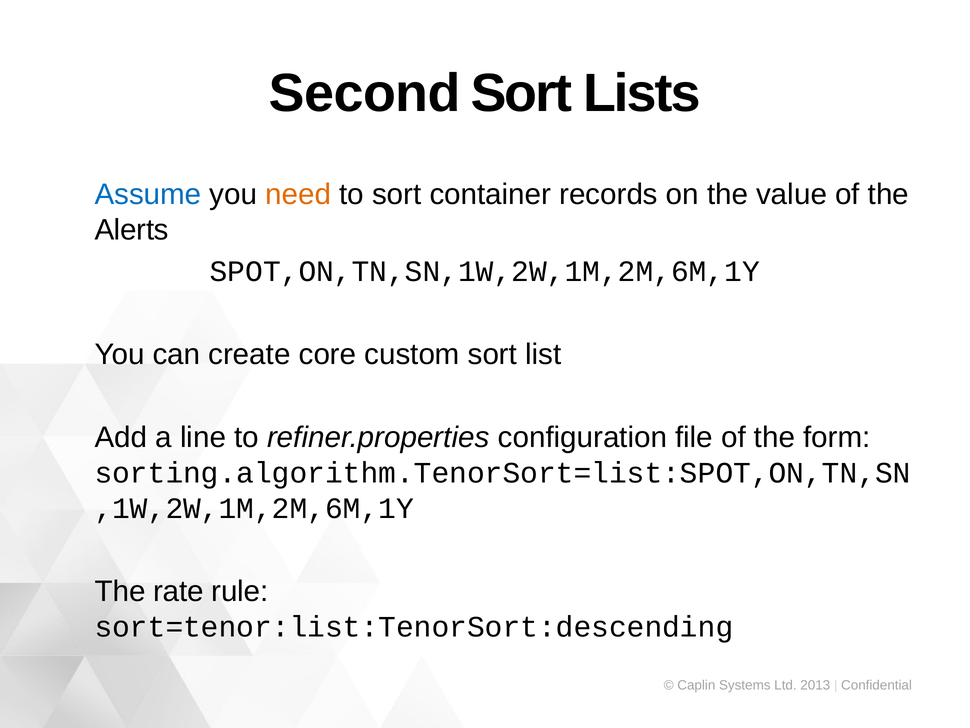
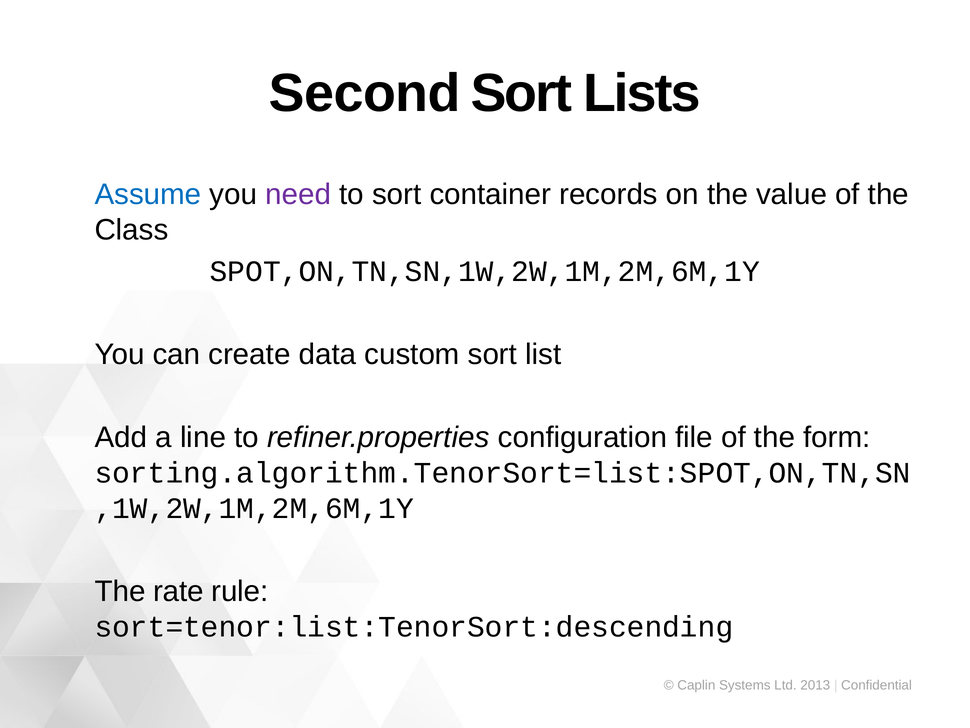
need colour: orange -> purple (298, 194)
Alerts: Alerts -> Class (132, 230)
core: core -> data (328, 354)
